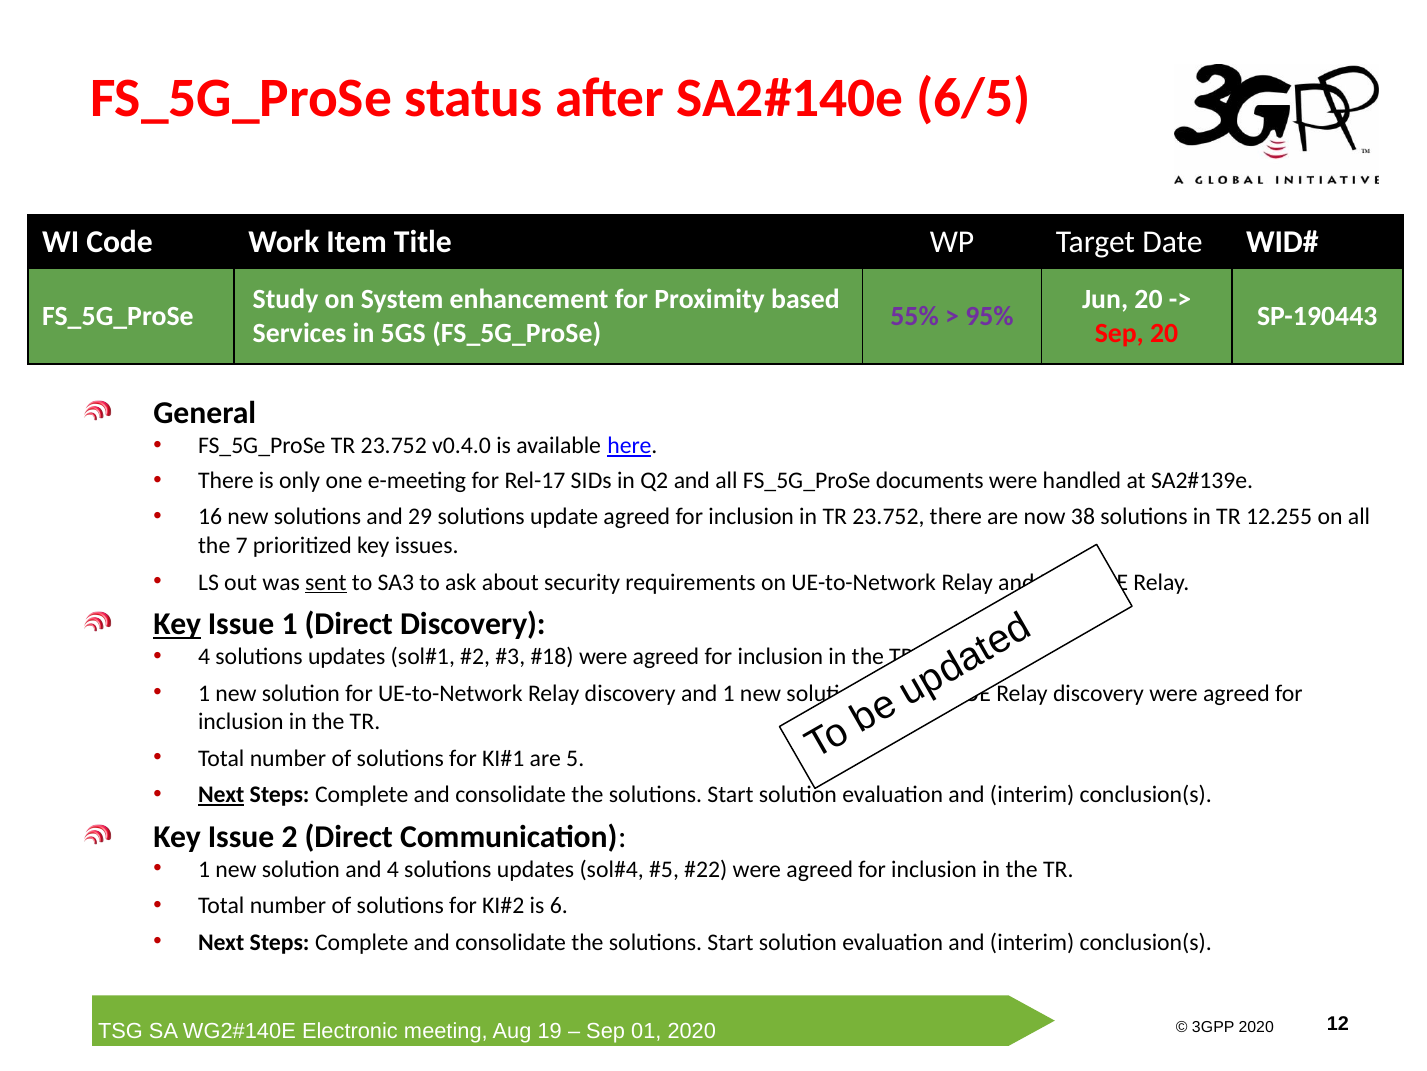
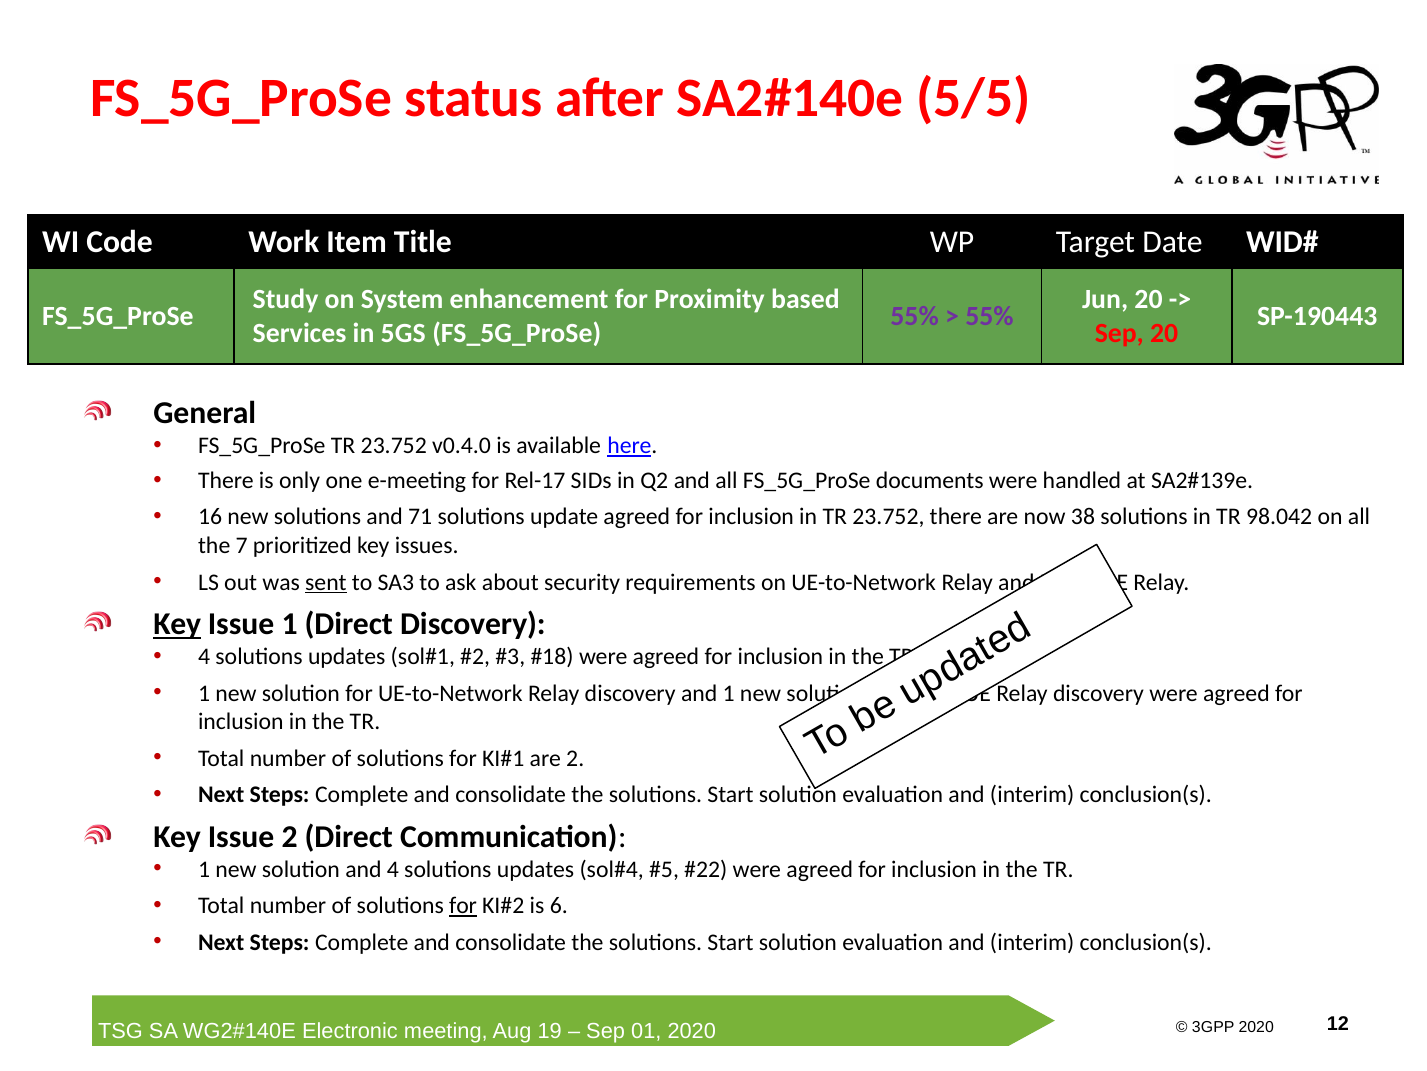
6/5: 6/5 -> 5/5 (973, 98)
95%: 95% -> 55% (989, 316)
29: 29 -> 71 (420, 517)
12.255: 12.255 -> 98.042 (1279, 517)
are 5: 5 -> 2 (575, 758)
Next underline: present -> none (221, 794)
for underline: none -> present (463, 905)
